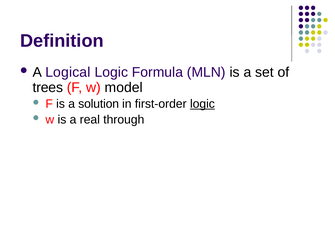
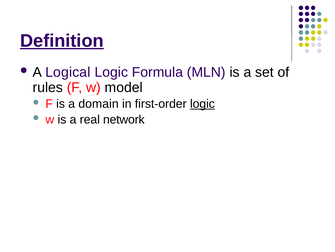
Definition underline: none -> present (62, 41)
trees: trees -> rules (48, 87)
solution: solution -> domain (98, 104)
through: through -> network (124, 119)
